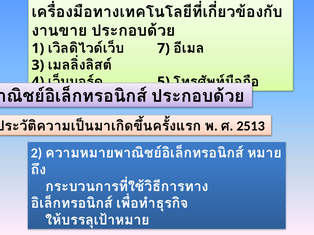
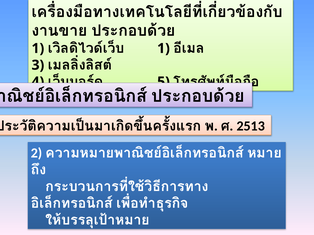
7: 7 -> 1 (163, 48)
